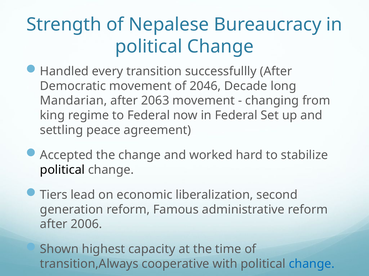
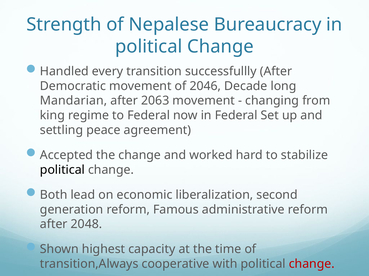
Tiers: Tiers -> Both (54, 195)
2006: 2006 -> 2048 (86, 225)
change colour: blue -> red (312, 265)
